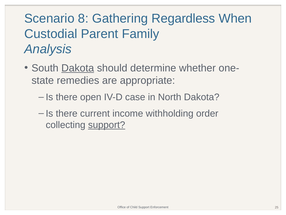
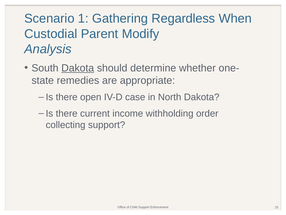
8: 8 -> 1 (83, 19)
Family: Family -> Modify (141, 34)
support underline: present -> none (107, 125)
